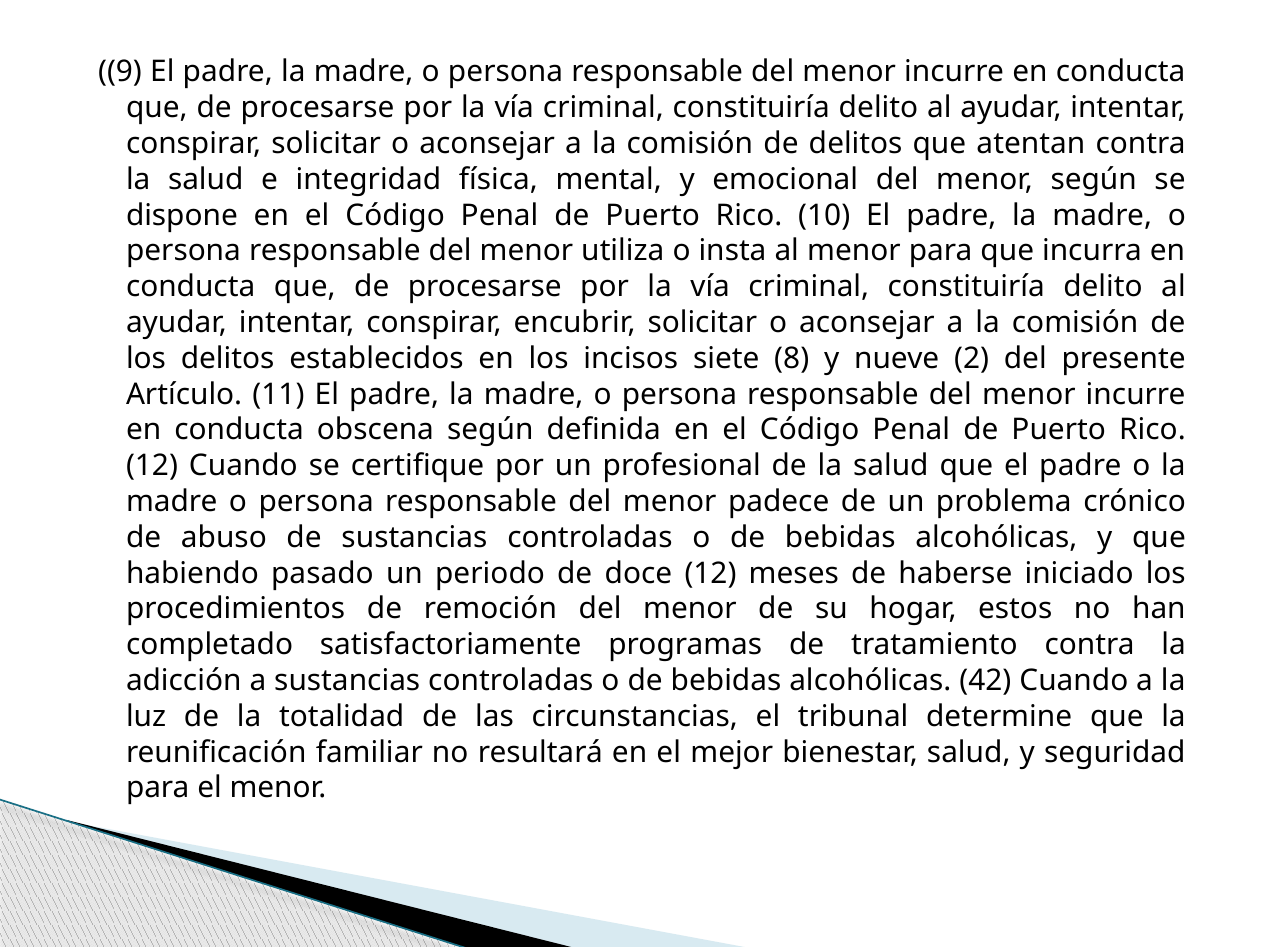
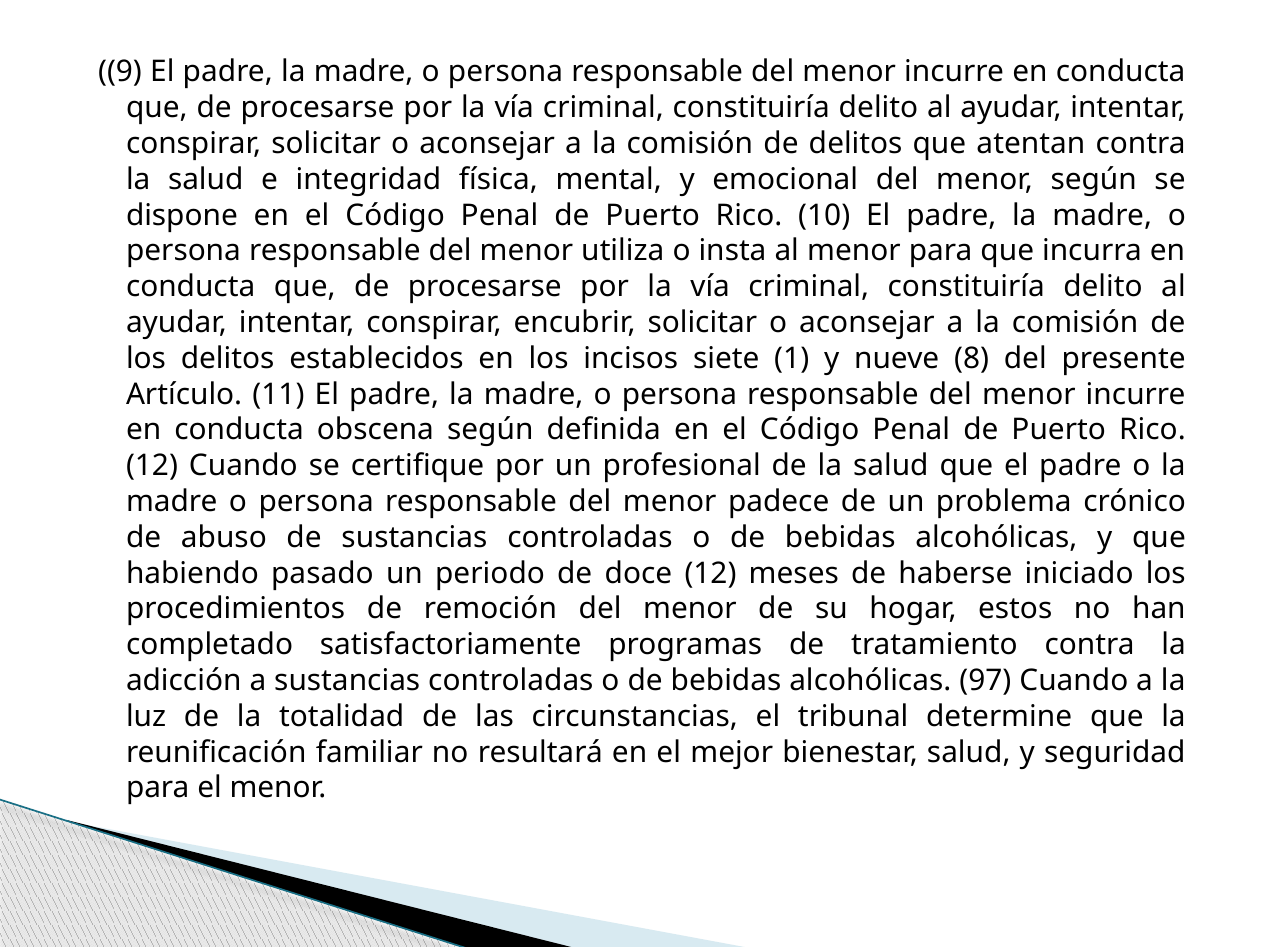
8: 8 -> 1 (792, 358)
2: 2 -> 8 (972, 358)
42: 42 -> 97 (985, 680)
